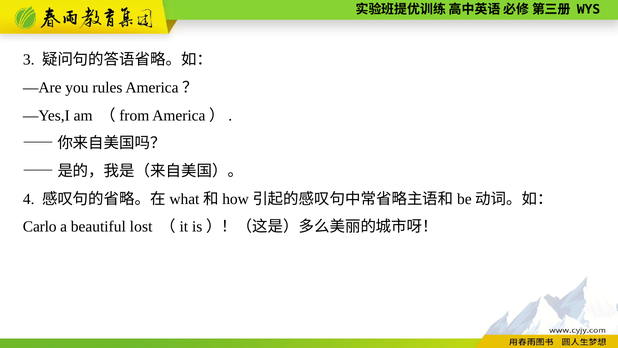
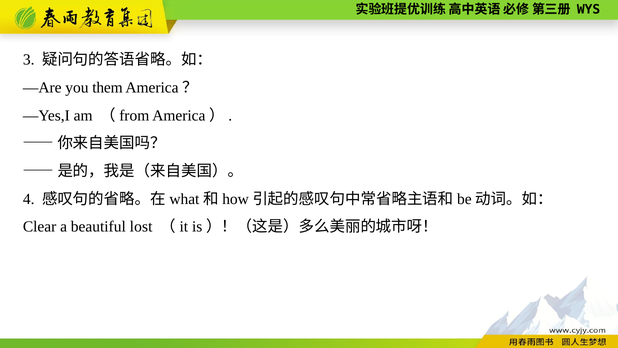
rules: rules -> them (107, 88)
Carlo: Carlo -> Clear (40, 227)
